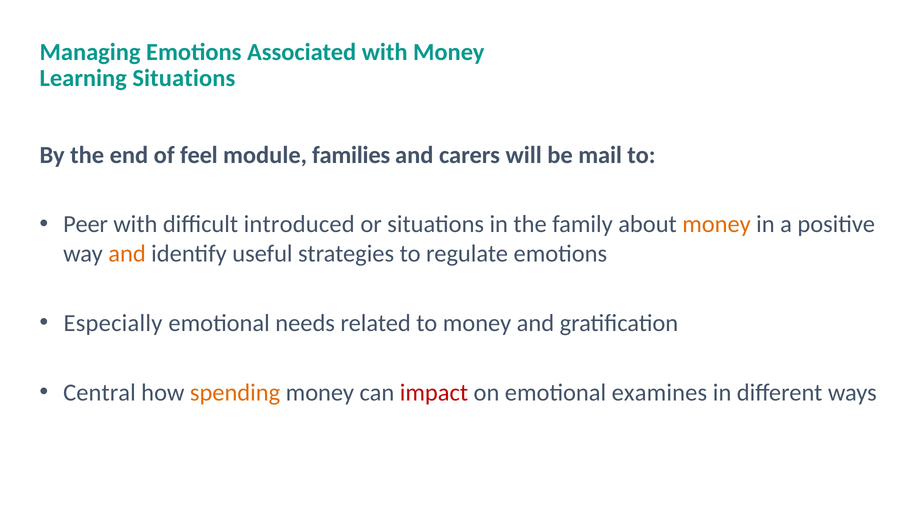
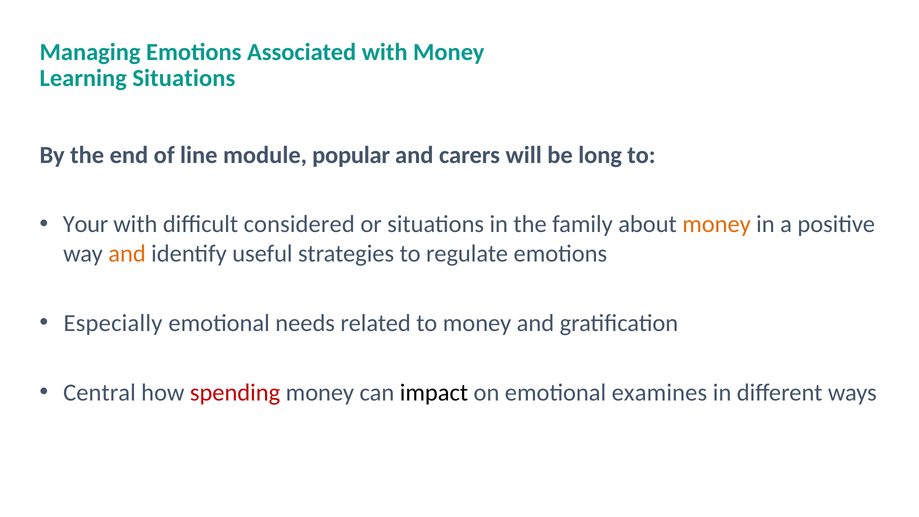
feel: feel -> line (199, 155)
families: families -> popular (351, 155)
mail: mail -> long (600, 155)
Peer: Peer -> Your (86, 224)
introduced: introduced -> considered (299, 224)
spending colour: orange -> red (235, 393)
impact colour: red -> black (434, 393)
